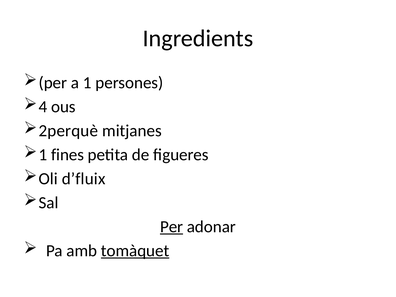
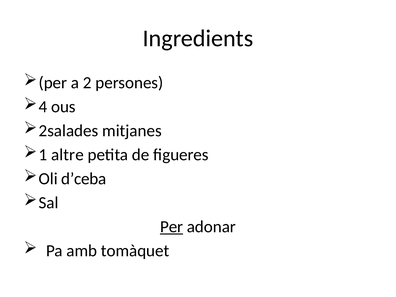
a 1: 1 -> 2 (87, 83)
2perquè: 2perquè -> 2salades (68, 131)
fines: fines -> altre (67, 155)
d’fluix: d’fluix -> d’ceba (84, 179)
tomàquet underline: present -> none (135, 251)
